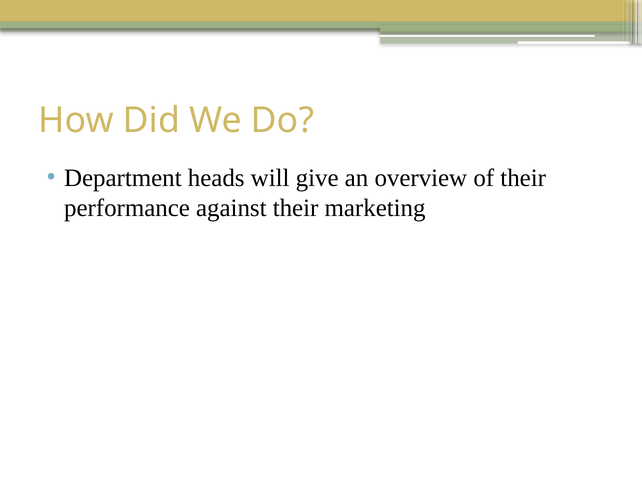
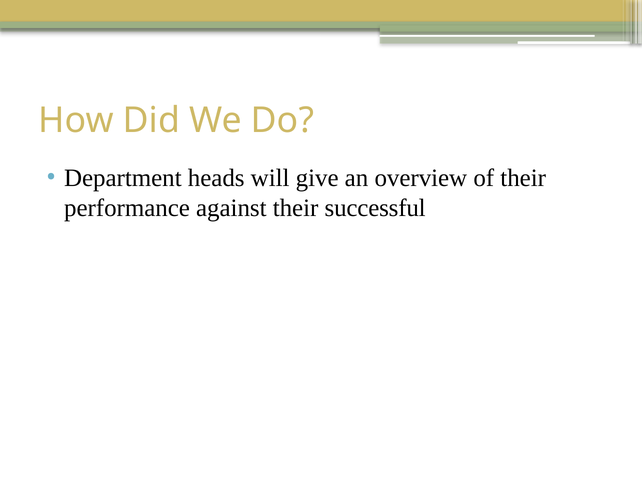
marketing: marketing -> successful (375, 208)
